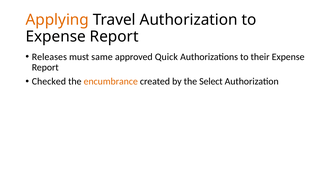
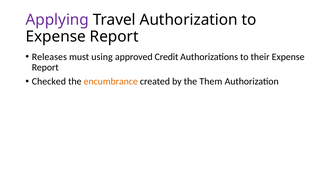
Applying colour: orange -> purple (57, 20)
same: same -> using (102, 57)
Quick: Quick -> Credit (166, 57)
Select: Select -> Them (211, 81)
